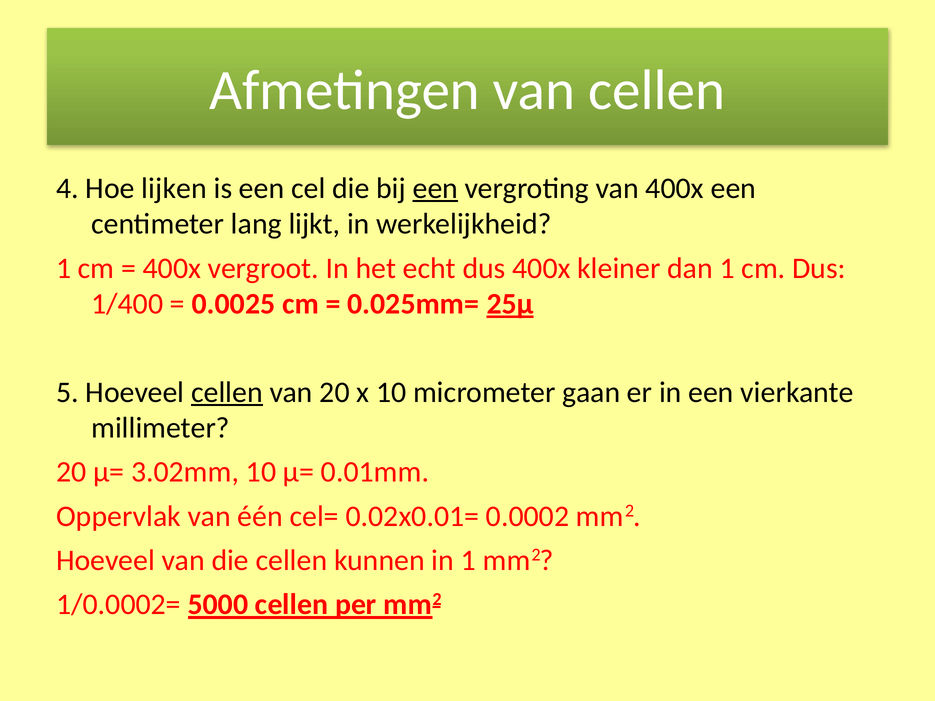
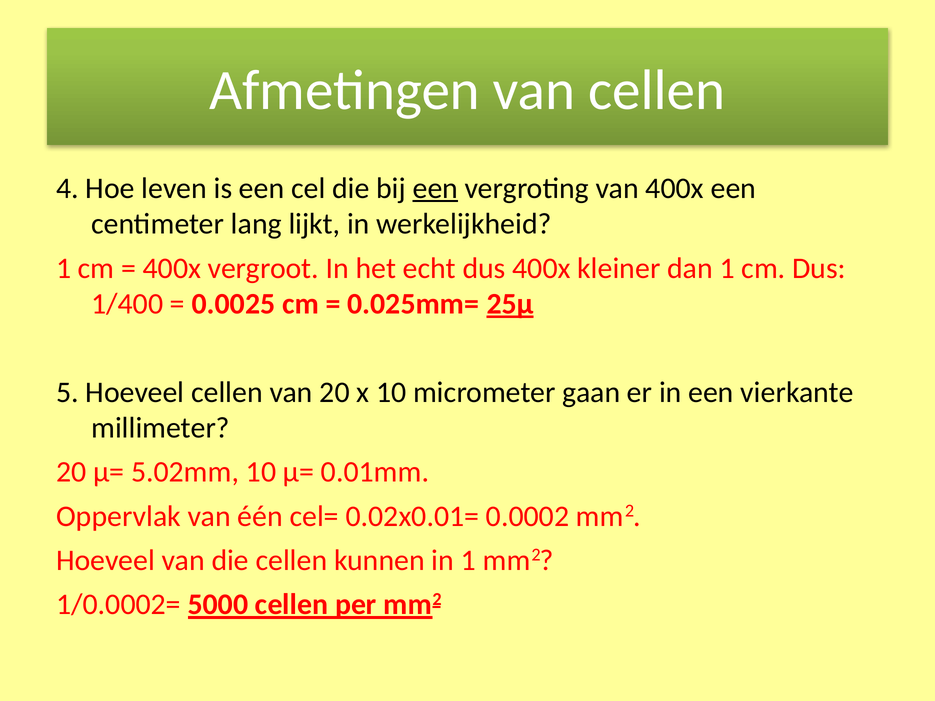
lijken: lijken -> leven (174, 188)
cellen underline: present -> none (227, 392)
3.02mm: 3.02mm -> 5.02mm (185, 472)
